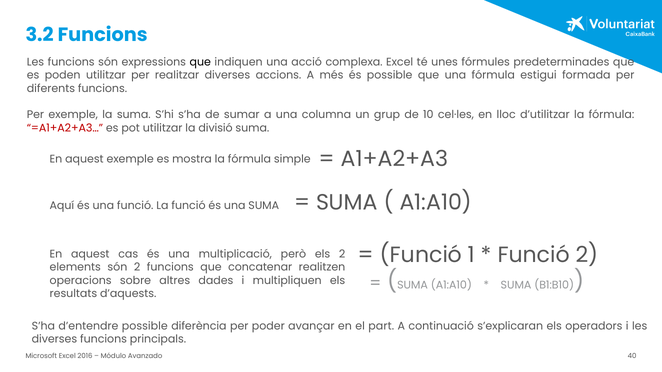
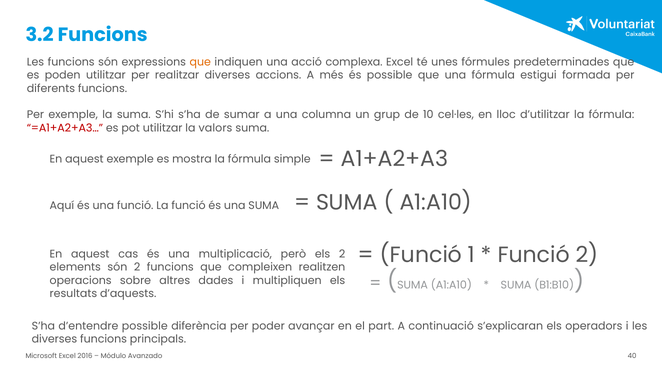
que colour: black -> orange (200, 62)
divisió: divisió -> valors (215, 128)
concatenar: concatenar -> compleixen (260, 268)
